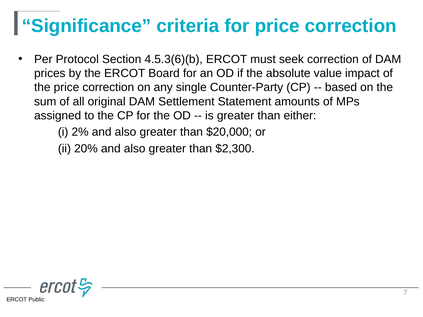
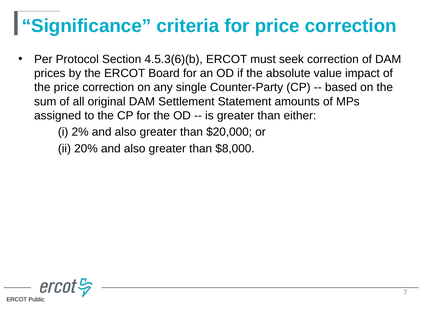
$2,300: $2,300 -> $8,000 (235, 149)
